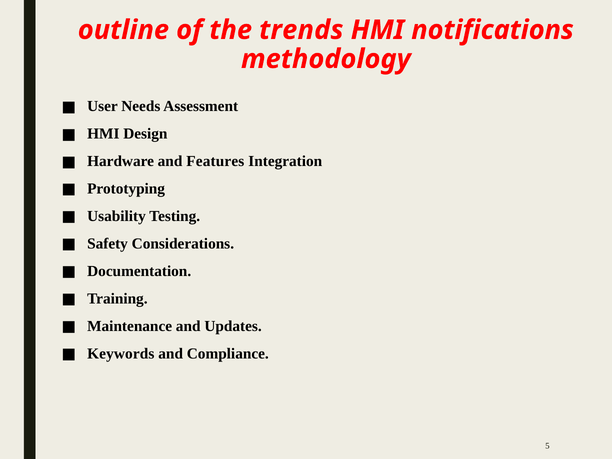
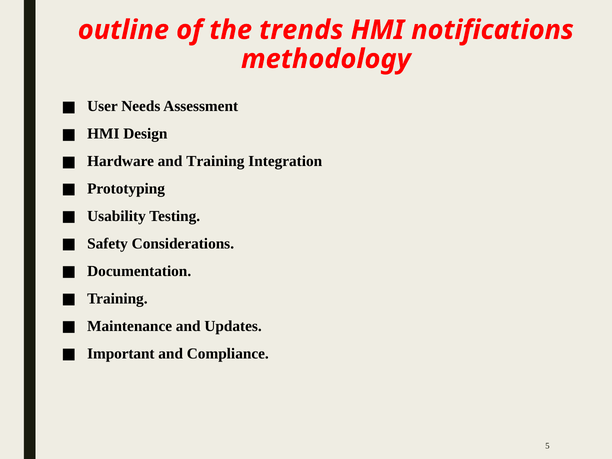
and Features: Features -> Training (215, 161)
Keywords: Keywords -> Important (121, 354)
